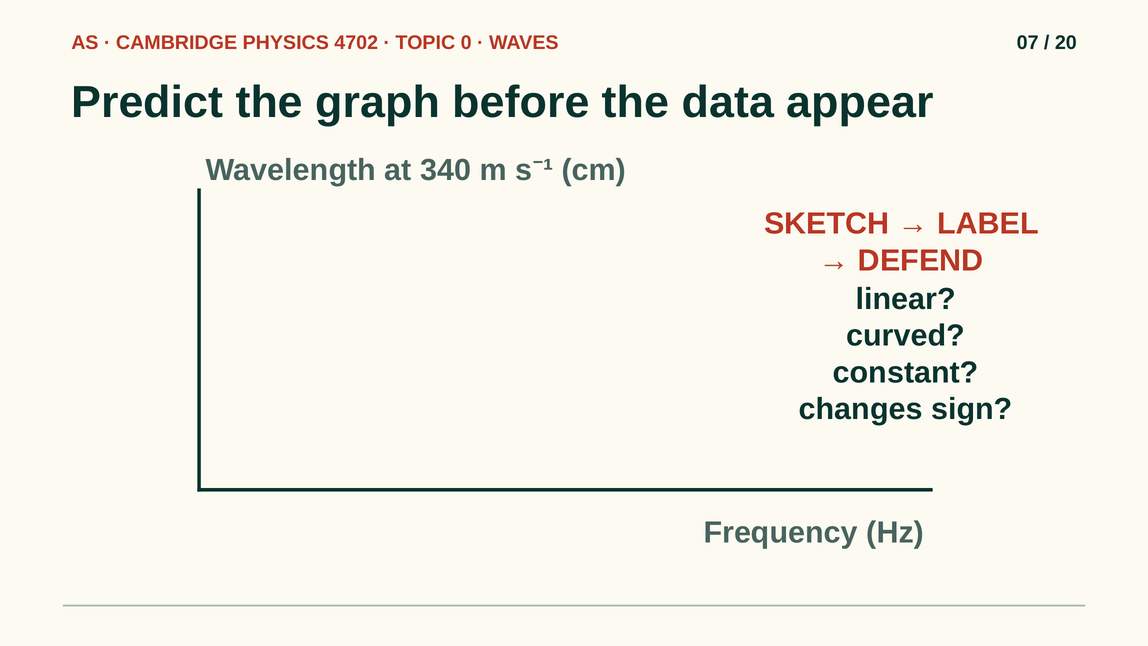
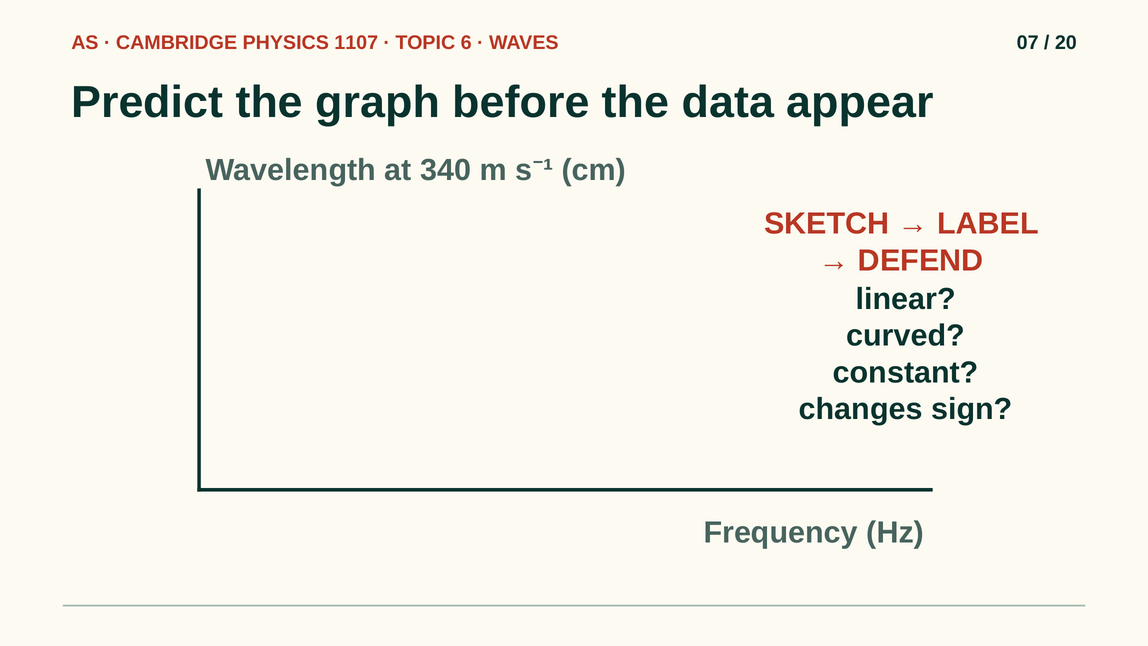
4702: 4702 -> 1107 (356, 43)
0: 0 -> 6 (466, 43)
